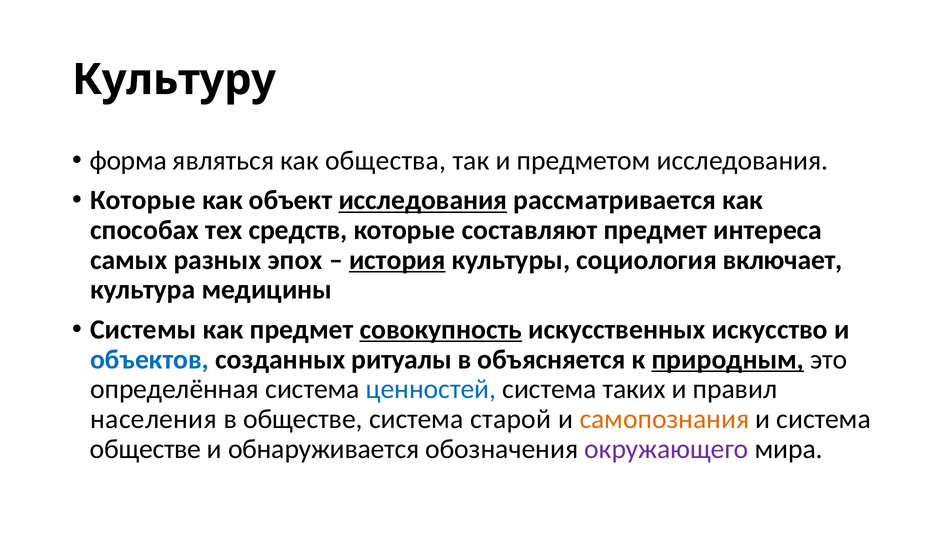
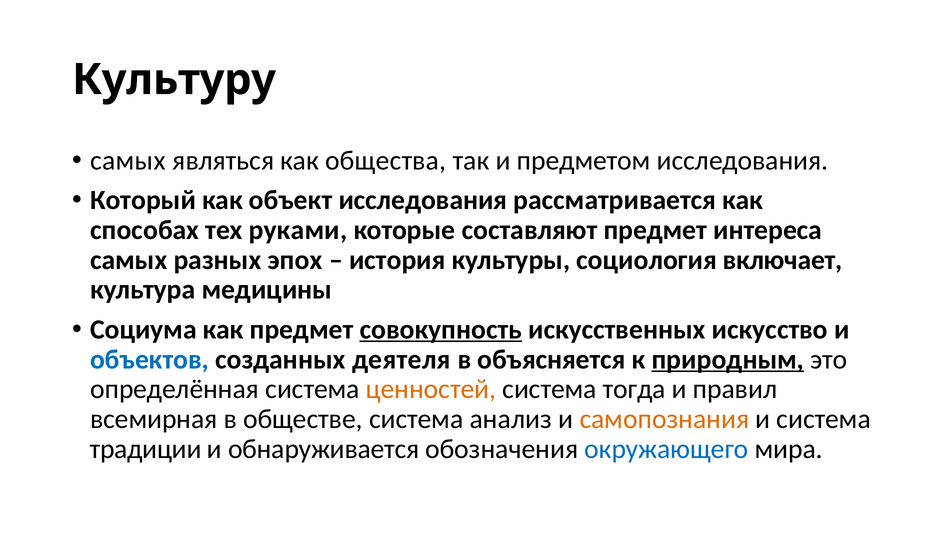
форма: форма -> самых (128, 160)
Которые: Которые -> Который (143, 200)
исследования underline: present -> none (423, 200)
средств: средств -> руками (298, 230)
история underline: present -> none (397, 260)
Системы: Системы -> Социума (143, 329)
ритуалы: ритуалы -> деятеля (401, 359)
ценностей colour: blue -> orange (431, 389)
таких: таких -> тогда (634, 389)
населения: населения -> всемирная (154, 419)
старой: старой -> анализ (511, 419)
обществе: обществе -> традиции (146, 449)
окружающего colour: purple -> blue (666, 449)
